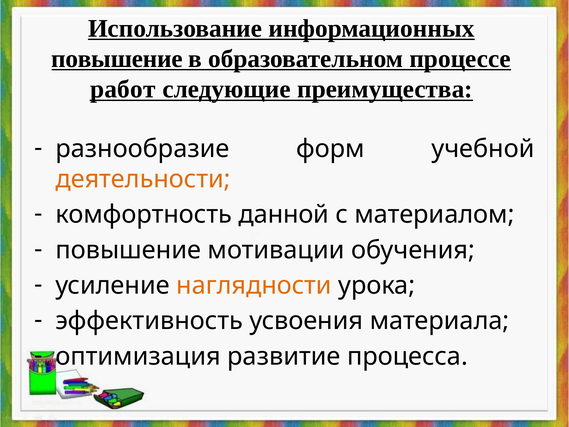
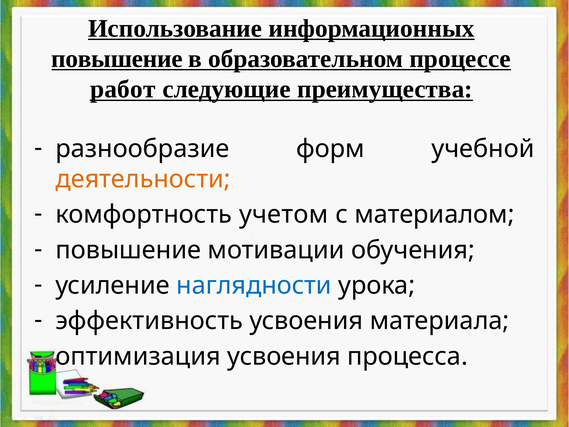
данной: данной -> учетом (284, 214)
наглядности colour: orange -> blue (254, 285)
оптимизация развитие: развитие -> усвоения (284, 356)
